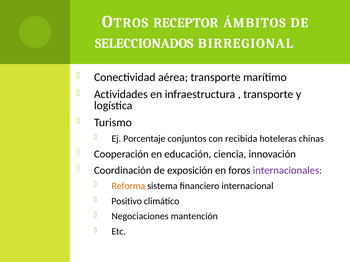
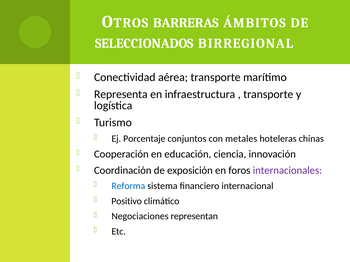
RECEPTOR: RECEPTOR -> BARRERAS (186, 23)
Actividades: Actividades -> Representa (121, 95)
recibida: recibida -> metales (241, 139)
Reforma colour: orange -> blue (128, 186)
mantención: mantención -> representan (194, 217)
